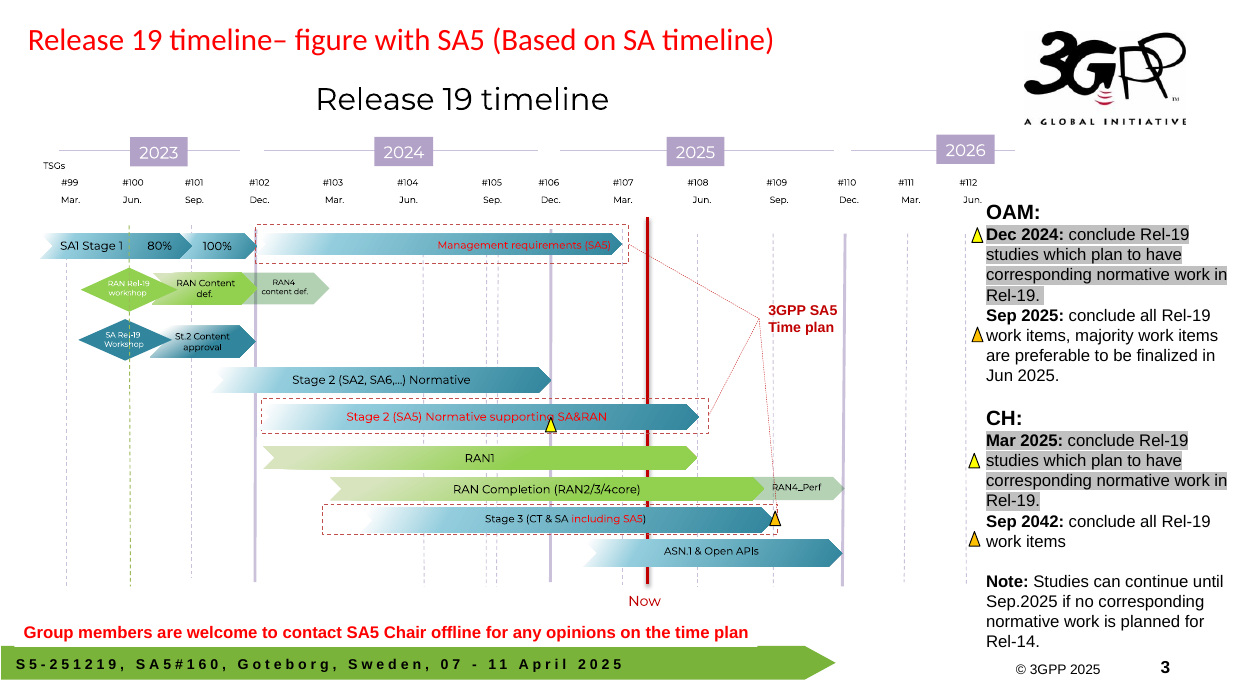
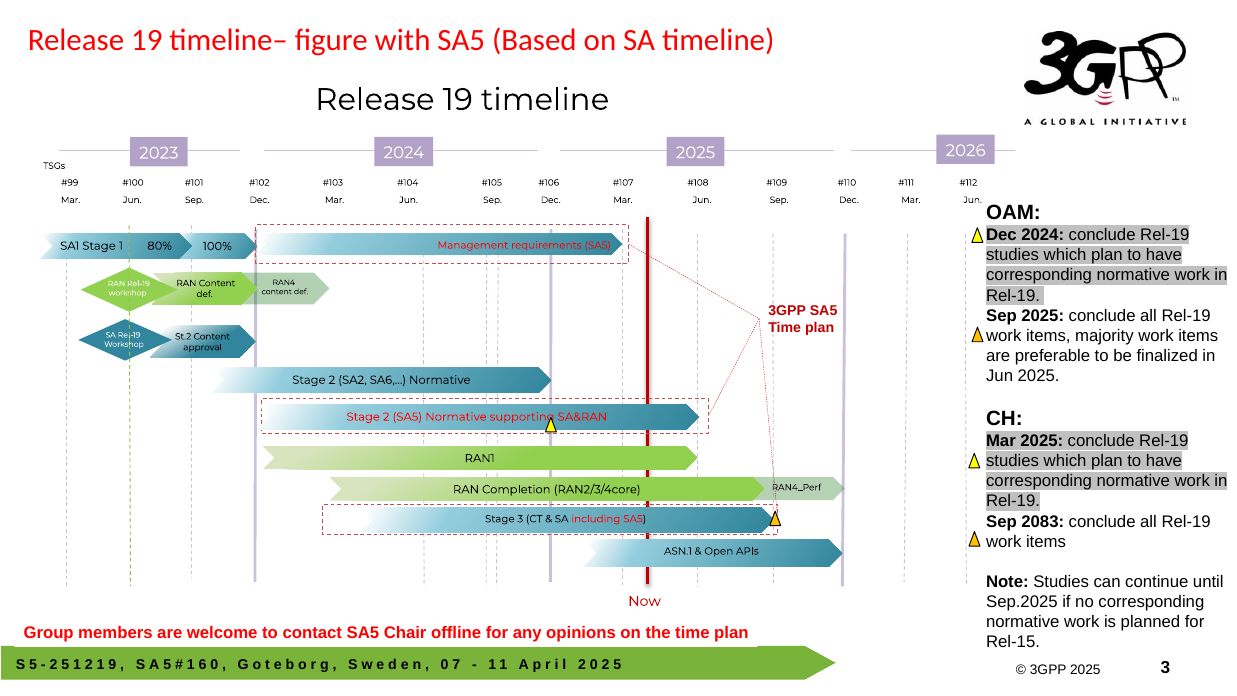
2042: 2042 -> 2083 (1043, 521)
Rel-14: Rel-14 -> Rel-15 (1013, 642)
